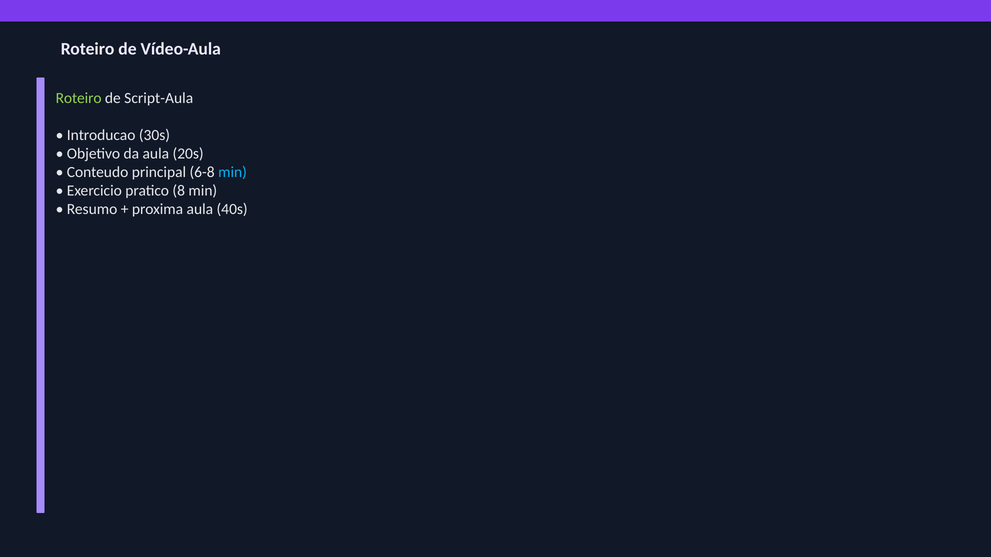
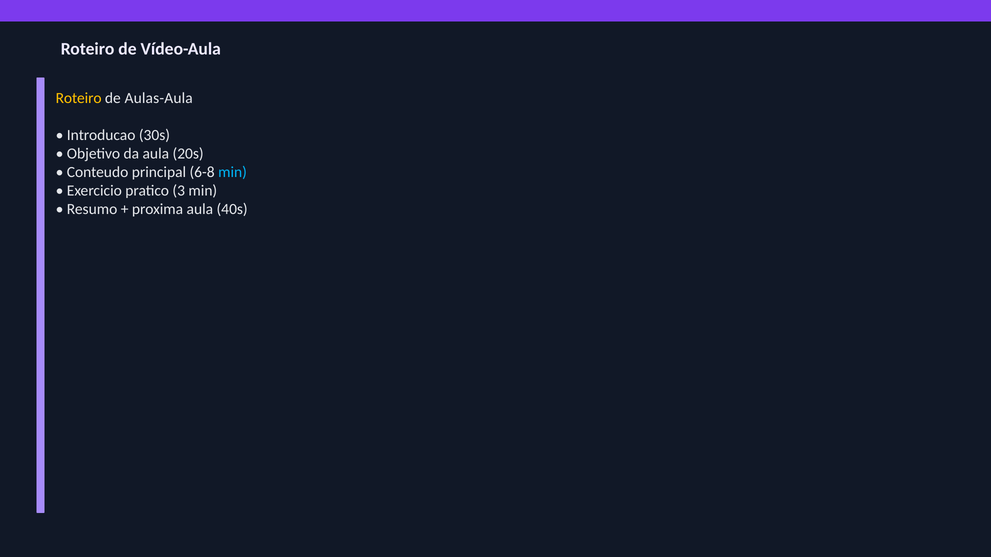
Roteiro colour: light green -> yellow (79, 98)
Script-Aula: Script-Aula -> Aulas-Aula (159, 98)
8: 8 -> 3 (179, 191)
